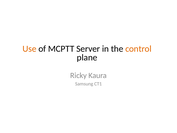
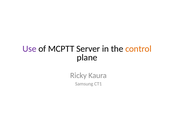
Use colour: orange -> purple (29, 49)
